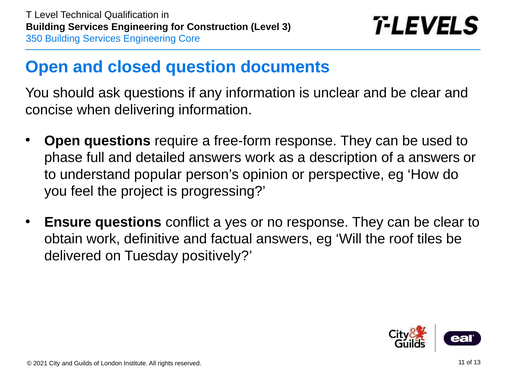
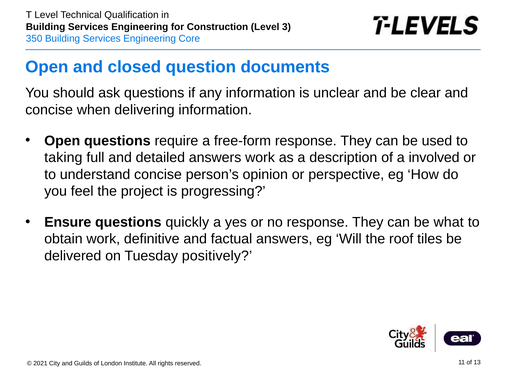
phase: phase -> taking (63, 158)
a answers: answers -> involved (434, 158)
understand popular: popular -> concise (158, 175)
conflict: conflict -> quickly (187, 222)
can be clear: clear -> what (449, 222)
